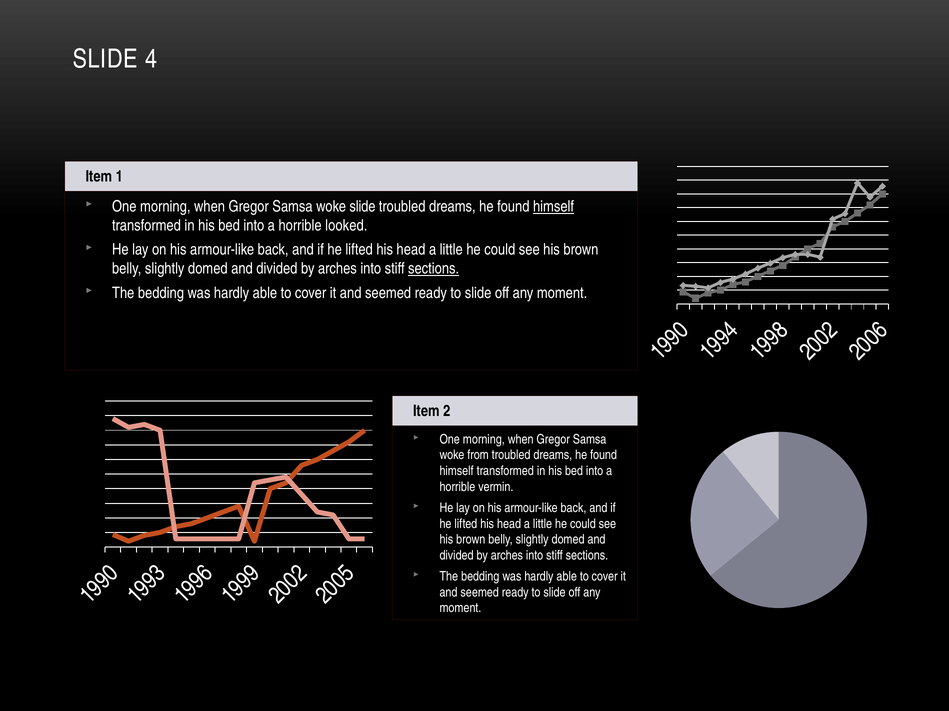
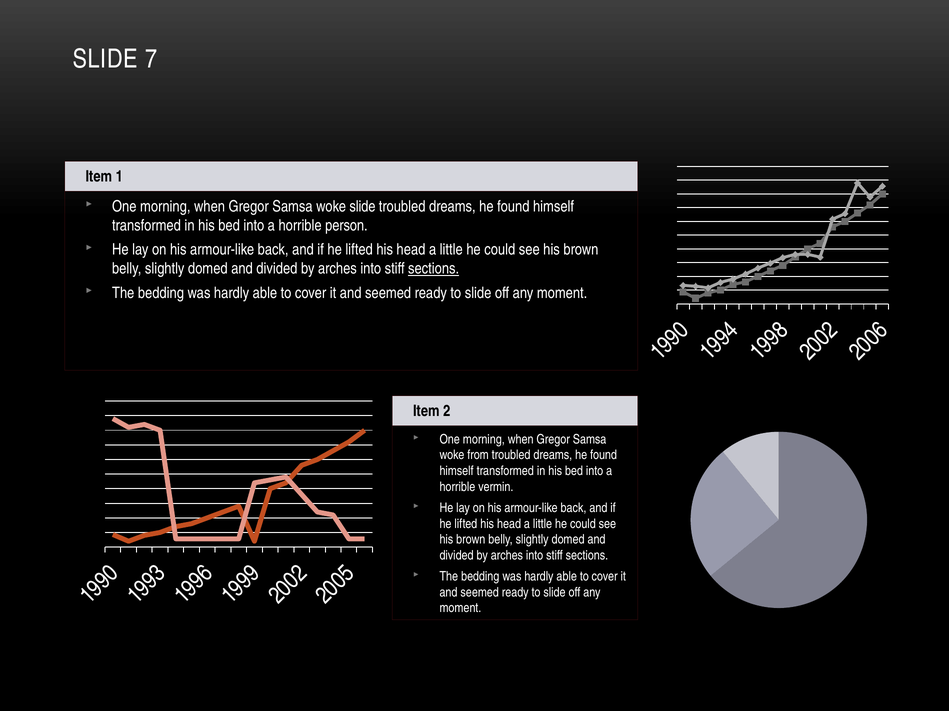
SLIDE 4: 4 -> 7 (151, 59)
himself underline: present -> none (554, 207)
looked: looked -> person (346, 226)
